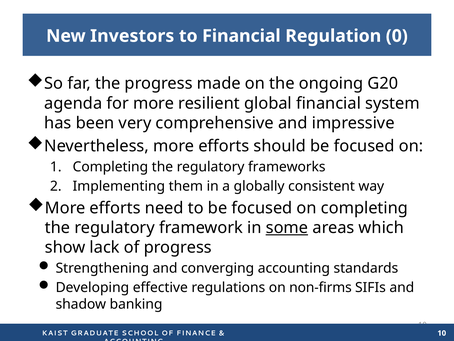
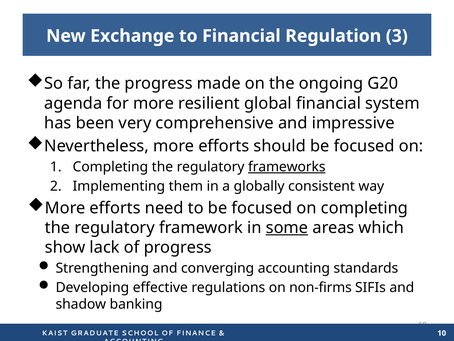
Investors: Investors -> Exchange (132, 36)
0: 0 -> 3 (397, 36)
frameworks underline: none -> present (287, 167)
